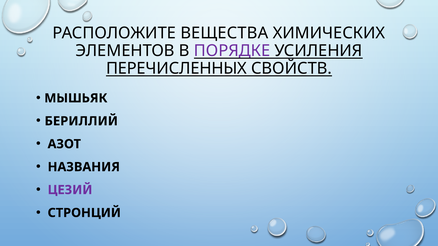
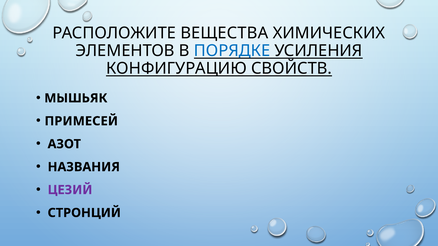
ПОРЯДКЕ colour: purple -> blue (232, 51)
ПЕРЕЧИСЛЕННЫХ: ПЕРЕЧИСЛЕННЫХ -> КОНФИГУРАЦИЮ (176, 69)
БЕРИЛЛИЙ: БЕРИЛЛИЙ -> ПРИМЕСЕЙ (81, 121)
